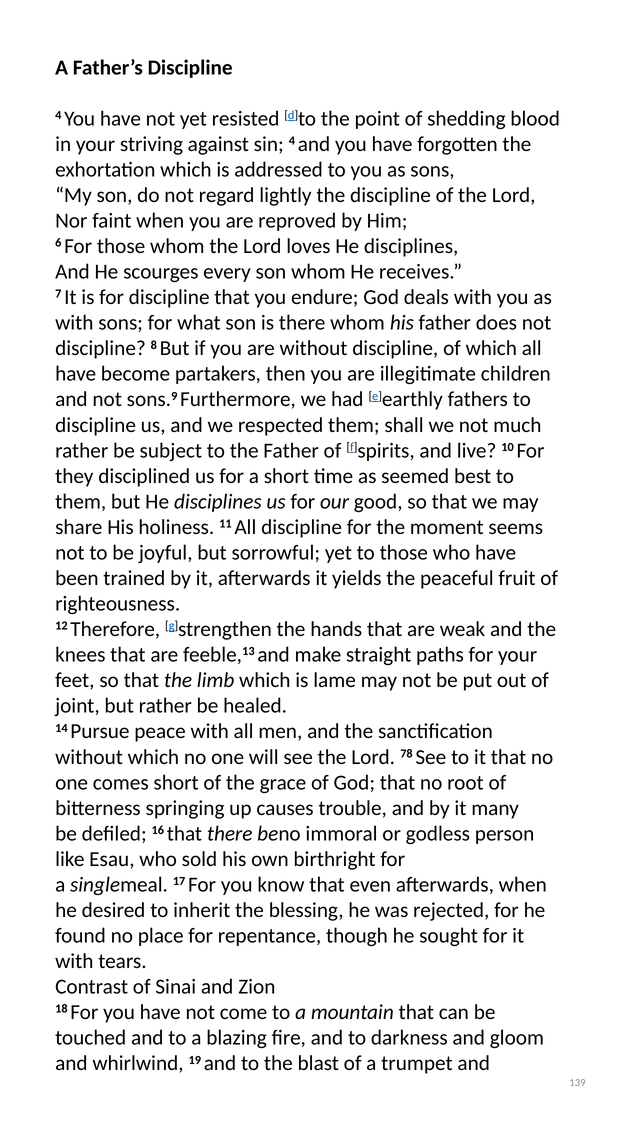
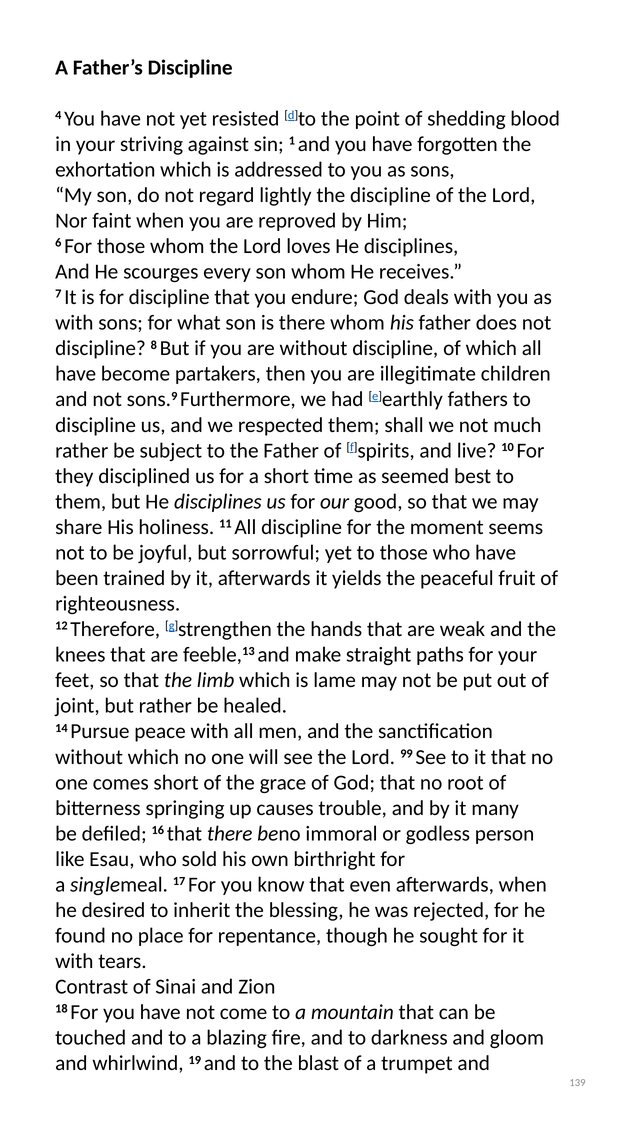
sin 4: 4 -> 1 (292, 141)
78: 78 -> 99 (406, 753)
